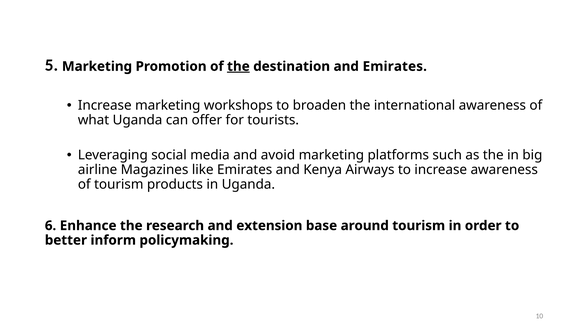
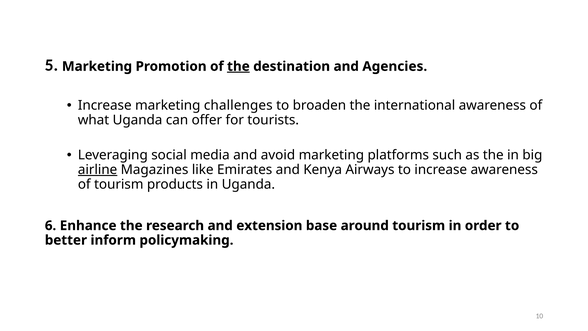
and Emirates: Emirates -> Agencies (395, 66)
workshops: workshops -> challenges (238, 105)
airline underline: none -> present (98, 170)
